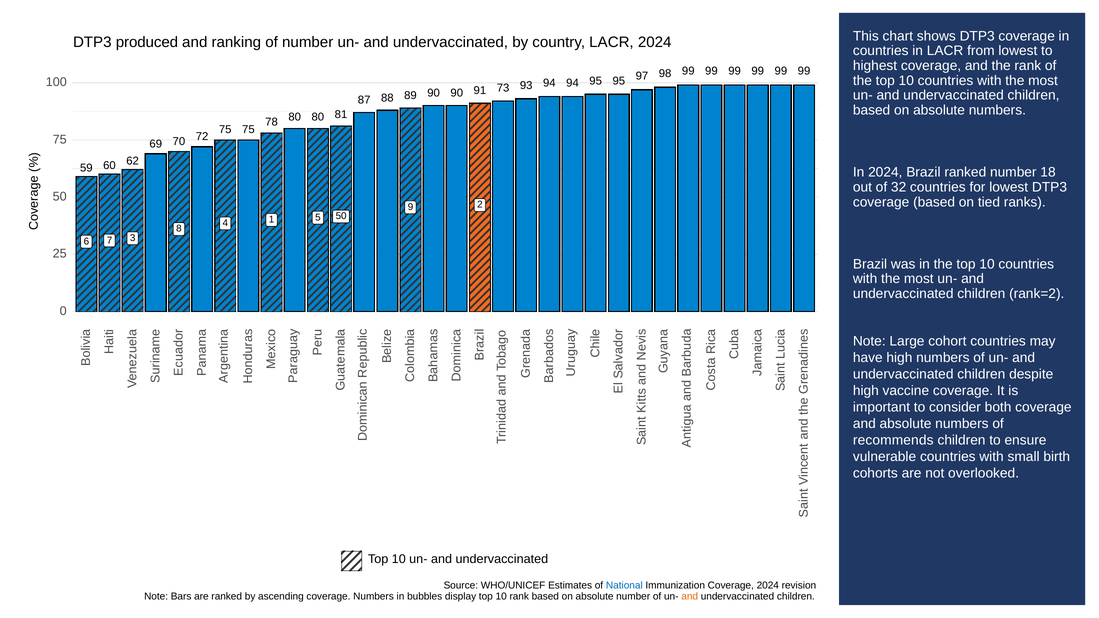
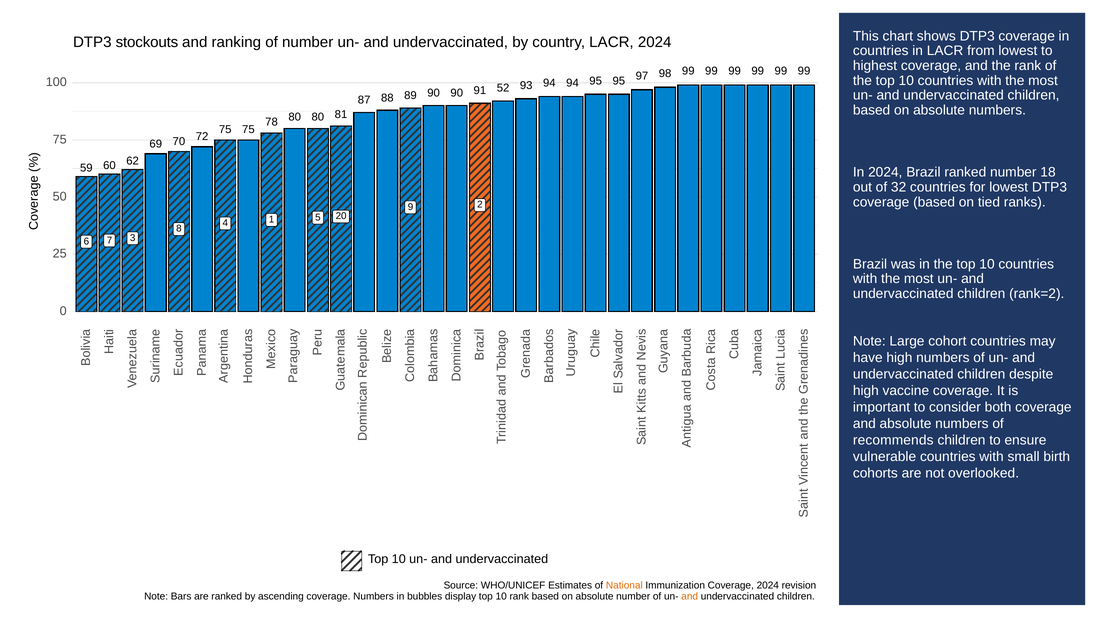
produced: produced -> stockouts (147, 43)
73: 73 -> 52 (503, 88)
5 50: 50 -> 20 (341, 216)
National colour: blue -> orange (624, 586)
